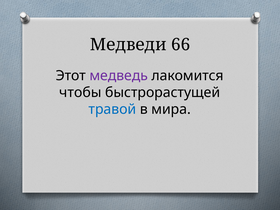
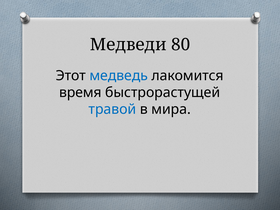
66: 66 -> 80 (181, 45)
медведь colour: purple -> blue (119, 76)
чтобы: чтобы -> время (80, 92)
